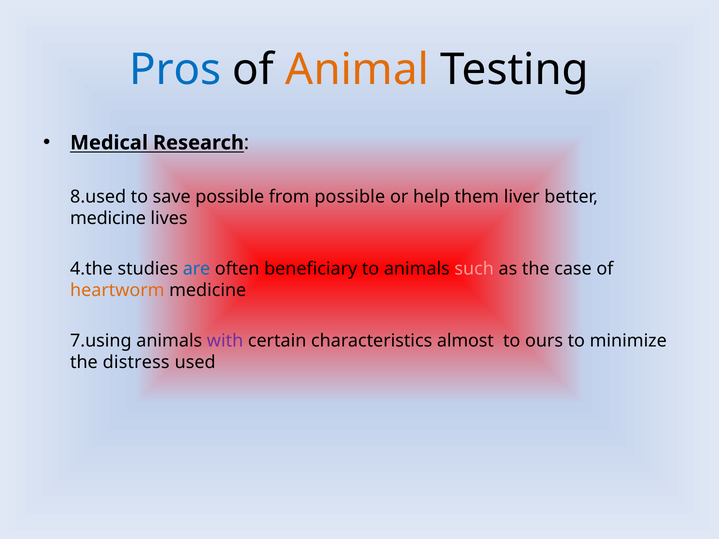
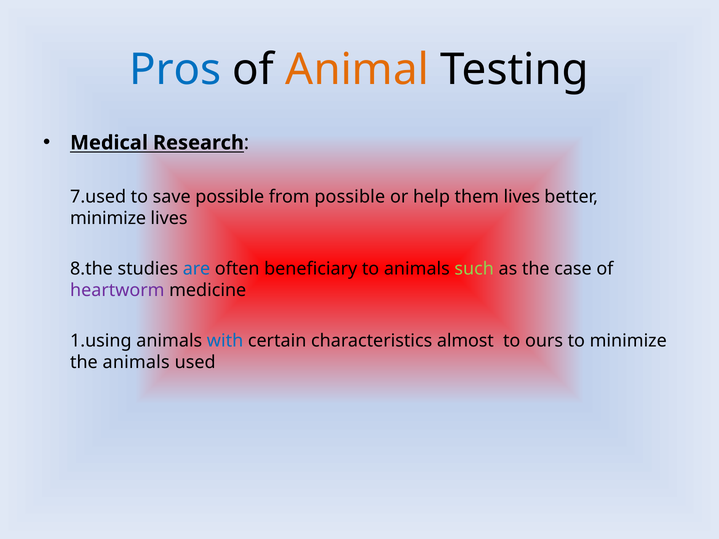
8.used: 8.used -> 7.used (98, 197)
them liver: liver -> lives (522, 197)
medicine: medicine -> minimize (108, 219)
4.the: 4.the -> 8.the (91, 269)
such colour: pink -> light green (474, 269)
heartworm colour: orange -> purple (117, 291)
7.using: 7.using -> 1.using (101, 341)
with colour: purple -> blue (225, 341)
the distress: distress -> animals (136, 362)
